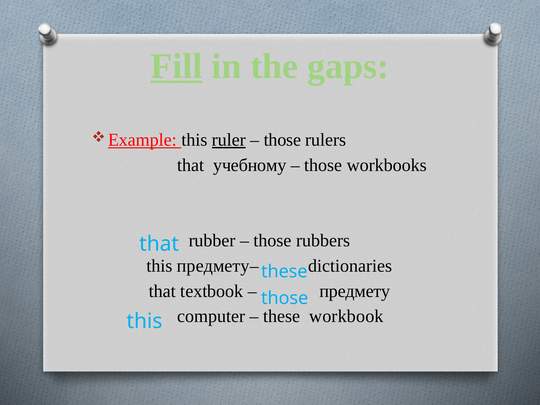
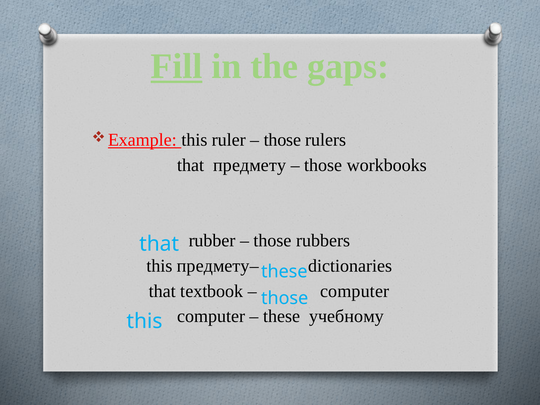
ruler underline: present -> none (229, 140)
учебному: учебному -> предмету (250, 165)
предмету: предмету -> computer (355, 291)
workbook: workbook -> учебному (346, 316)
